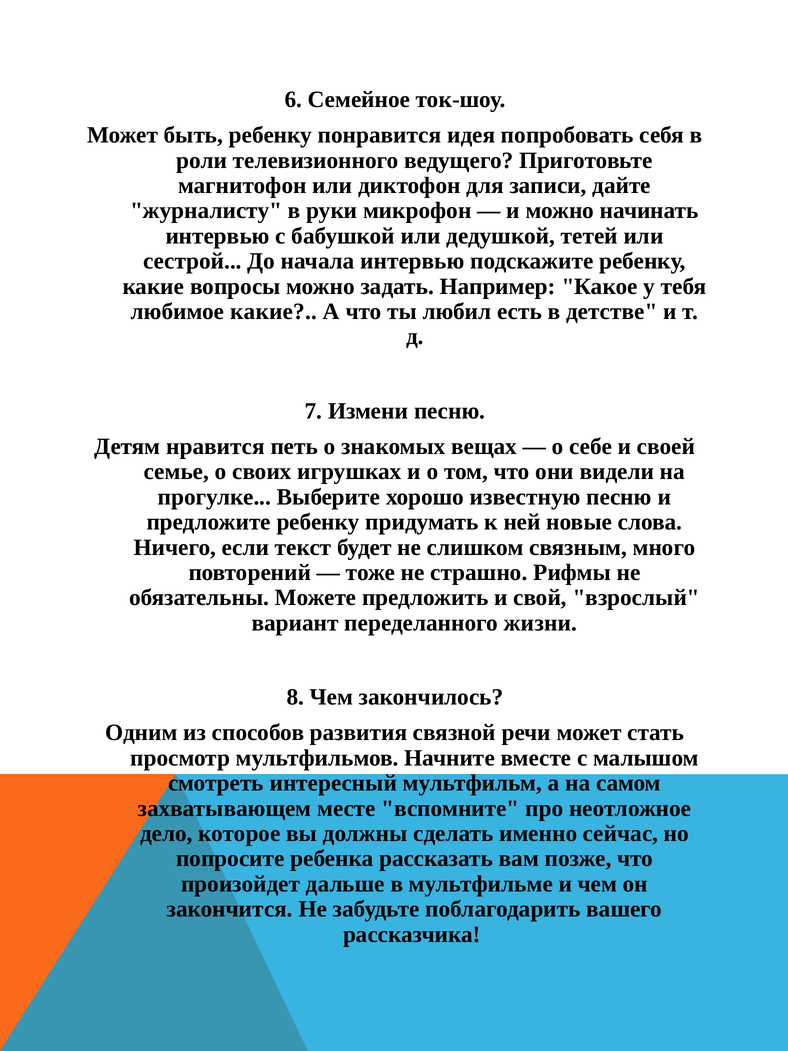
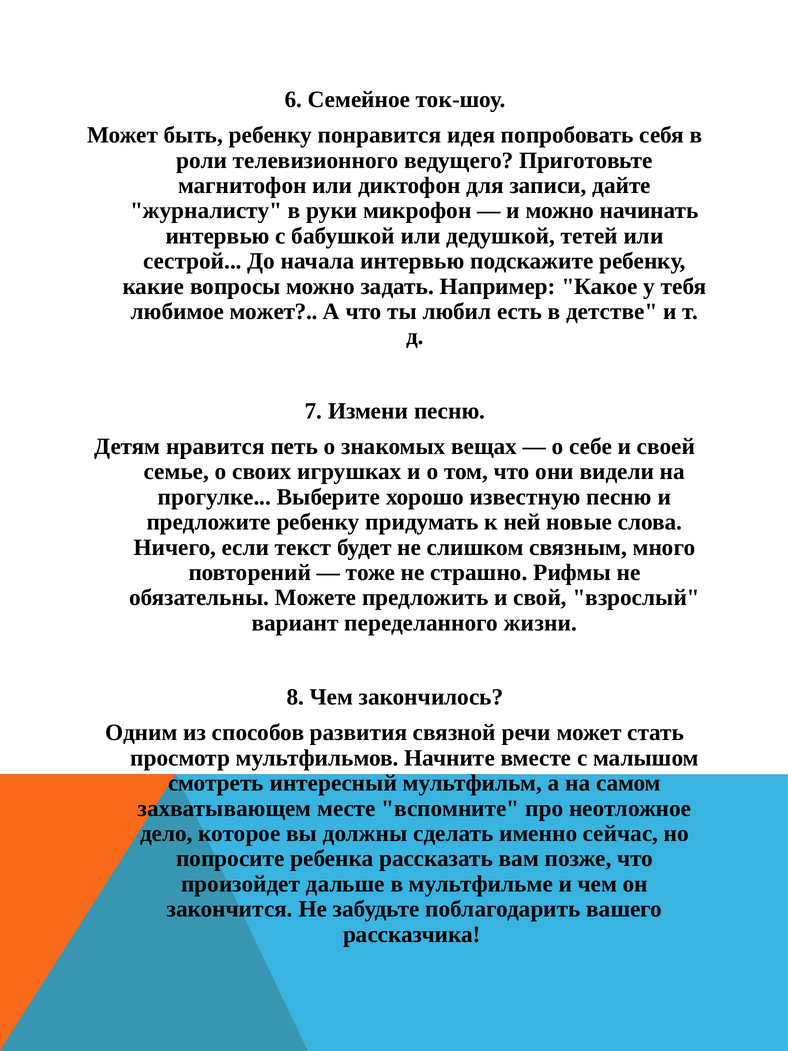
любимое какие: какие -> может (274, 311)
